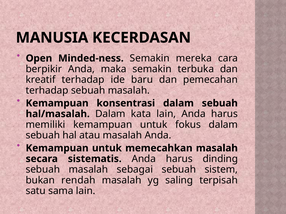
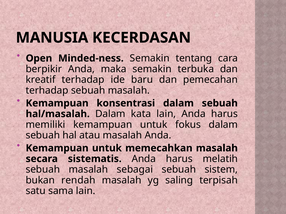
mereka: mereka -> tentang (194, 58)
dinding: dinding -> melatih (220, 159)
